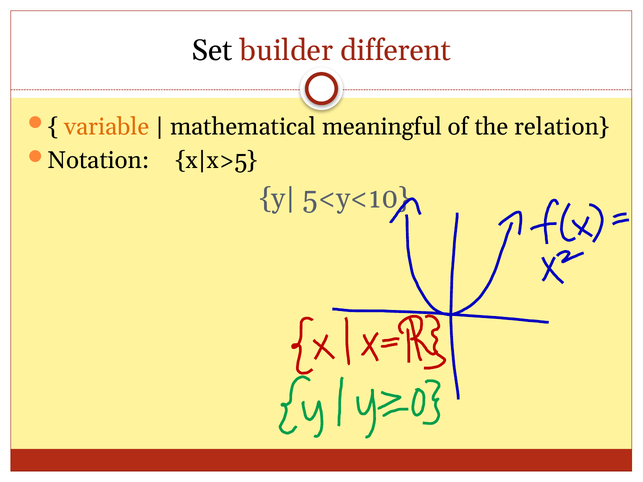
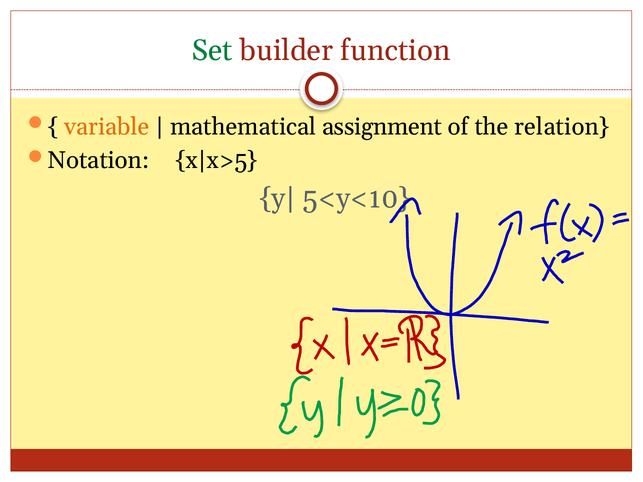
Set colour: black -> green (212, 51)
different: different -> function (395, 51)
meaningful: meaningful -> assignment (382, 127)
